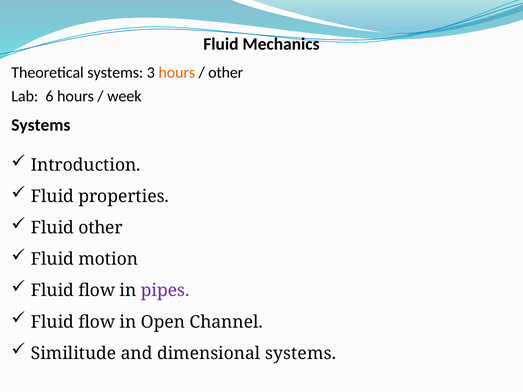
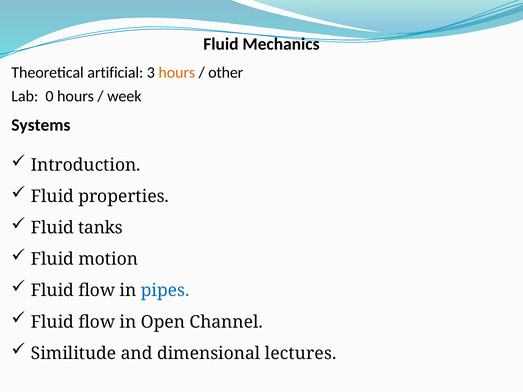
Theoretical systems: systems -> artificial (115, 73)
6: 6 -> 0 (49, 96)
Fluid other: other -> tanks (101, 228)
pipes colour: purple -> blue (165, 291)
dimensional systems: systems -> lectures (301, 354)
